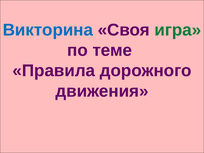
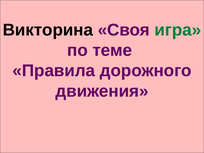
Викторина colour: blue -> black (48, 30)
